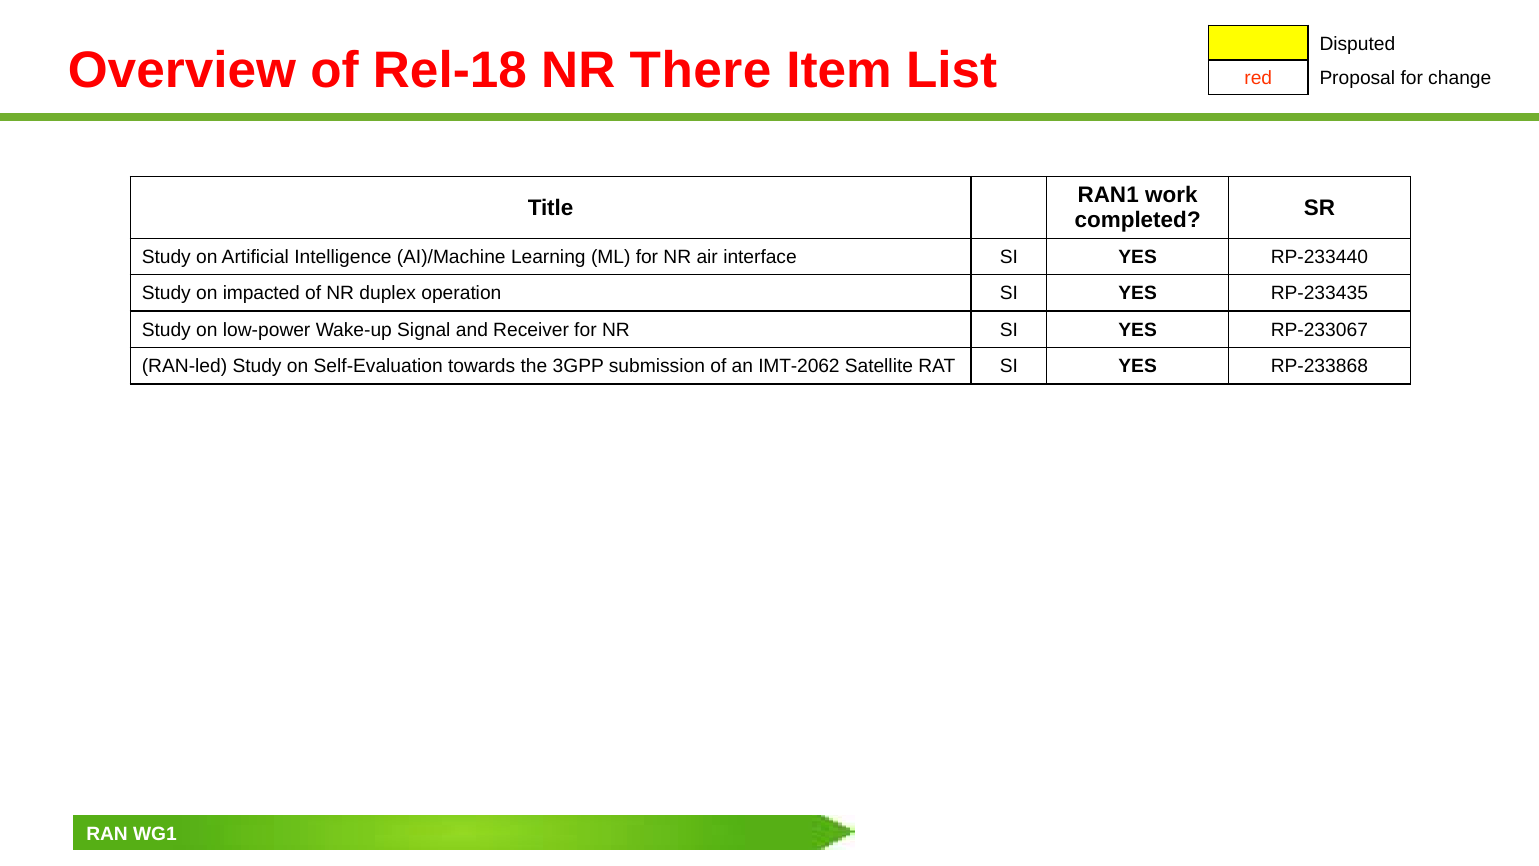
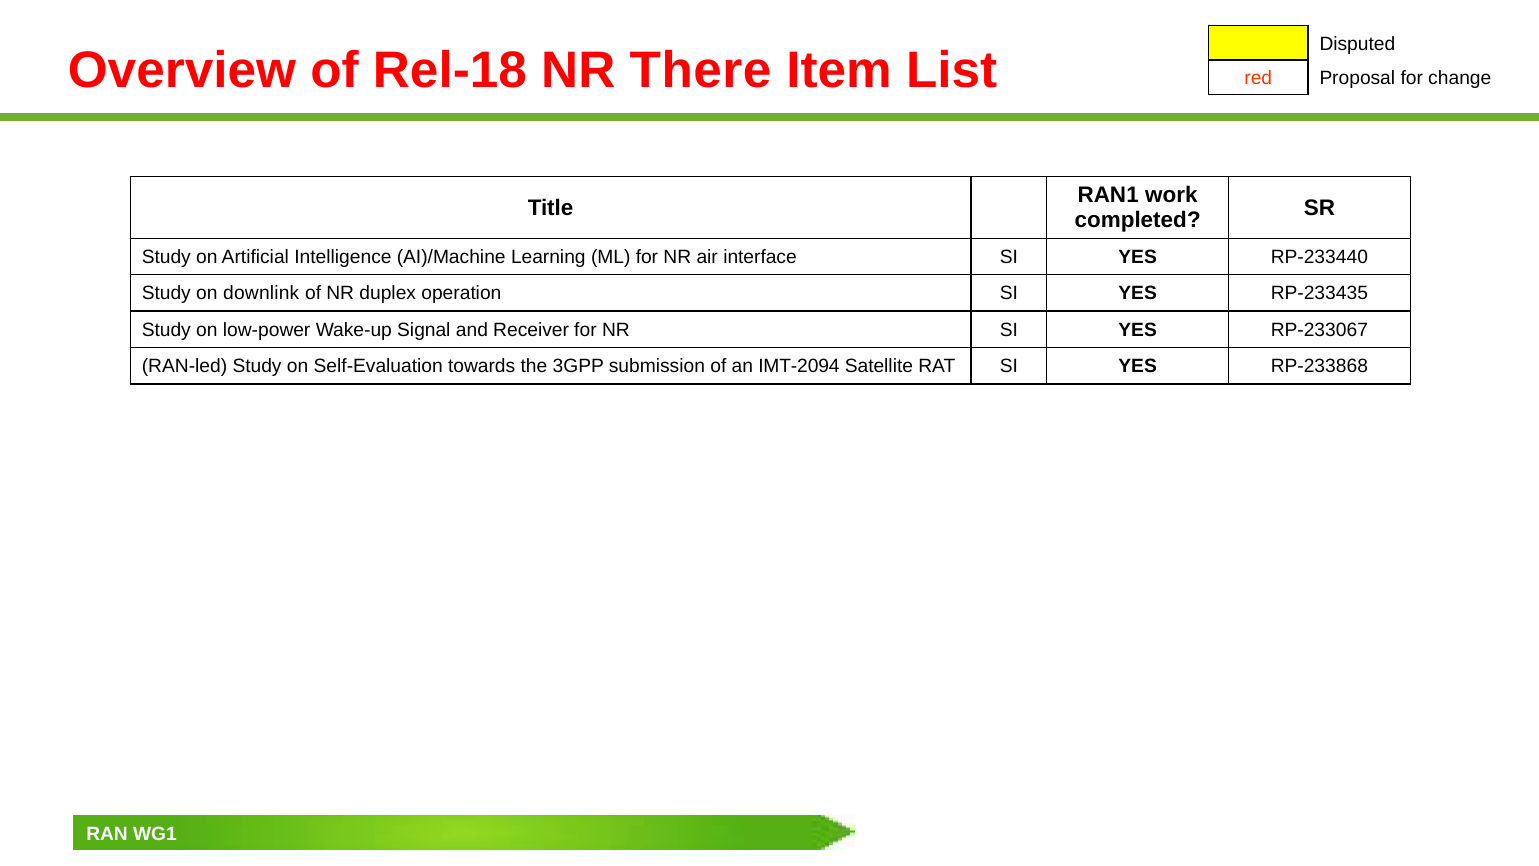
impacted: impacted -> downlink (261, 293)
IMT-2062: IMT-2062 -> IMT-2094 (799, 366)
